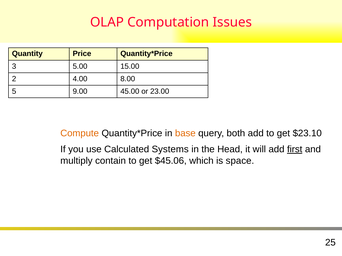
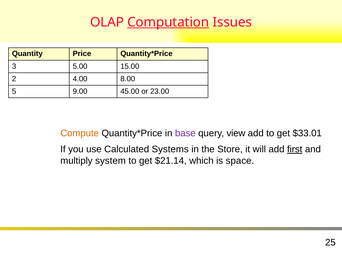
Computation underline: none -> present (168, 22)
base colour: orange -> purple (185, 133)
both: both -> view (236, 133)
$23.10: $23.10 -> $33.01 (307, 133)
Head: Head -> Store (230, 150)
contain: contain -> system (111, 161)
$45.06: $45.06 -> $21.14 (171, 161)
